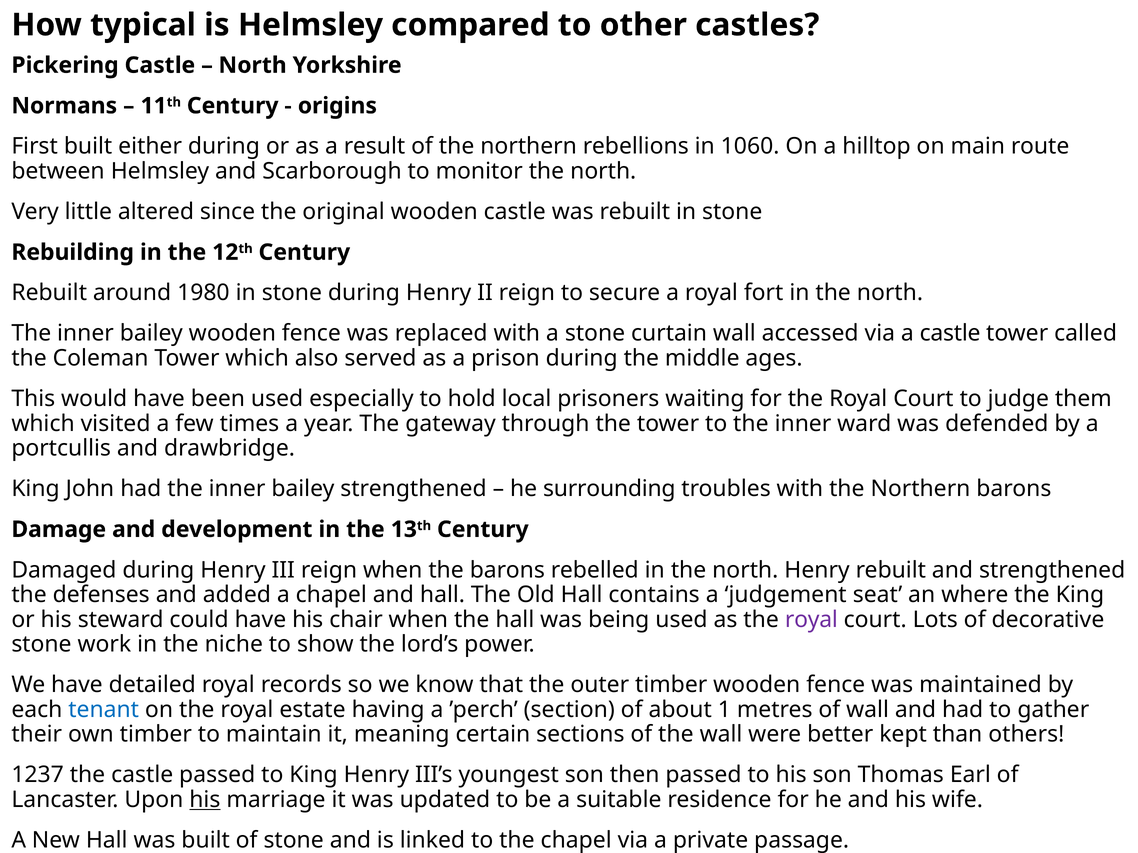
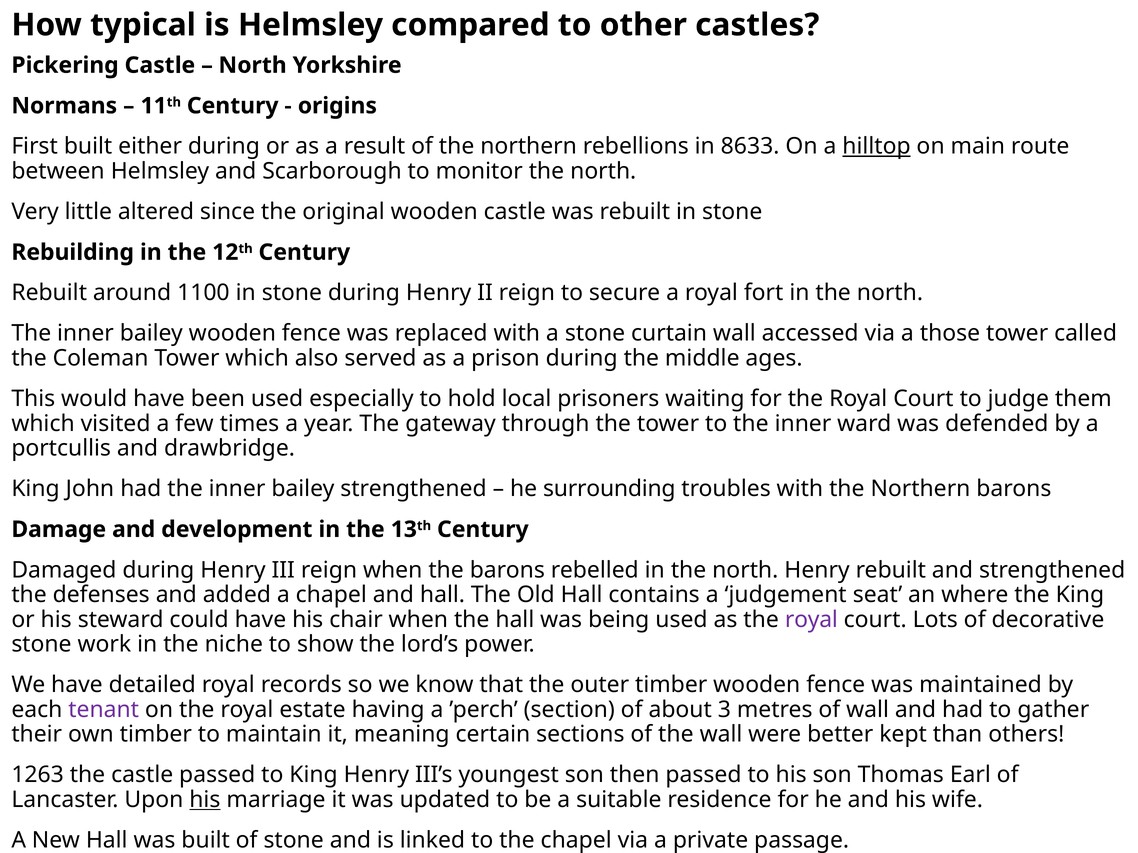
1060: 1060 -> 8633 (750, 146)
hilltop underline: none -> present (876, 146)
1980: 1980 -> 1100 (203, 293)
a castle: castle -> those (950, 334)
tenant colour: blue -> purple (104, 710)
1: 1 -> 3 (724, 710)
1237: 1237 -> 1263 (38, 775)
